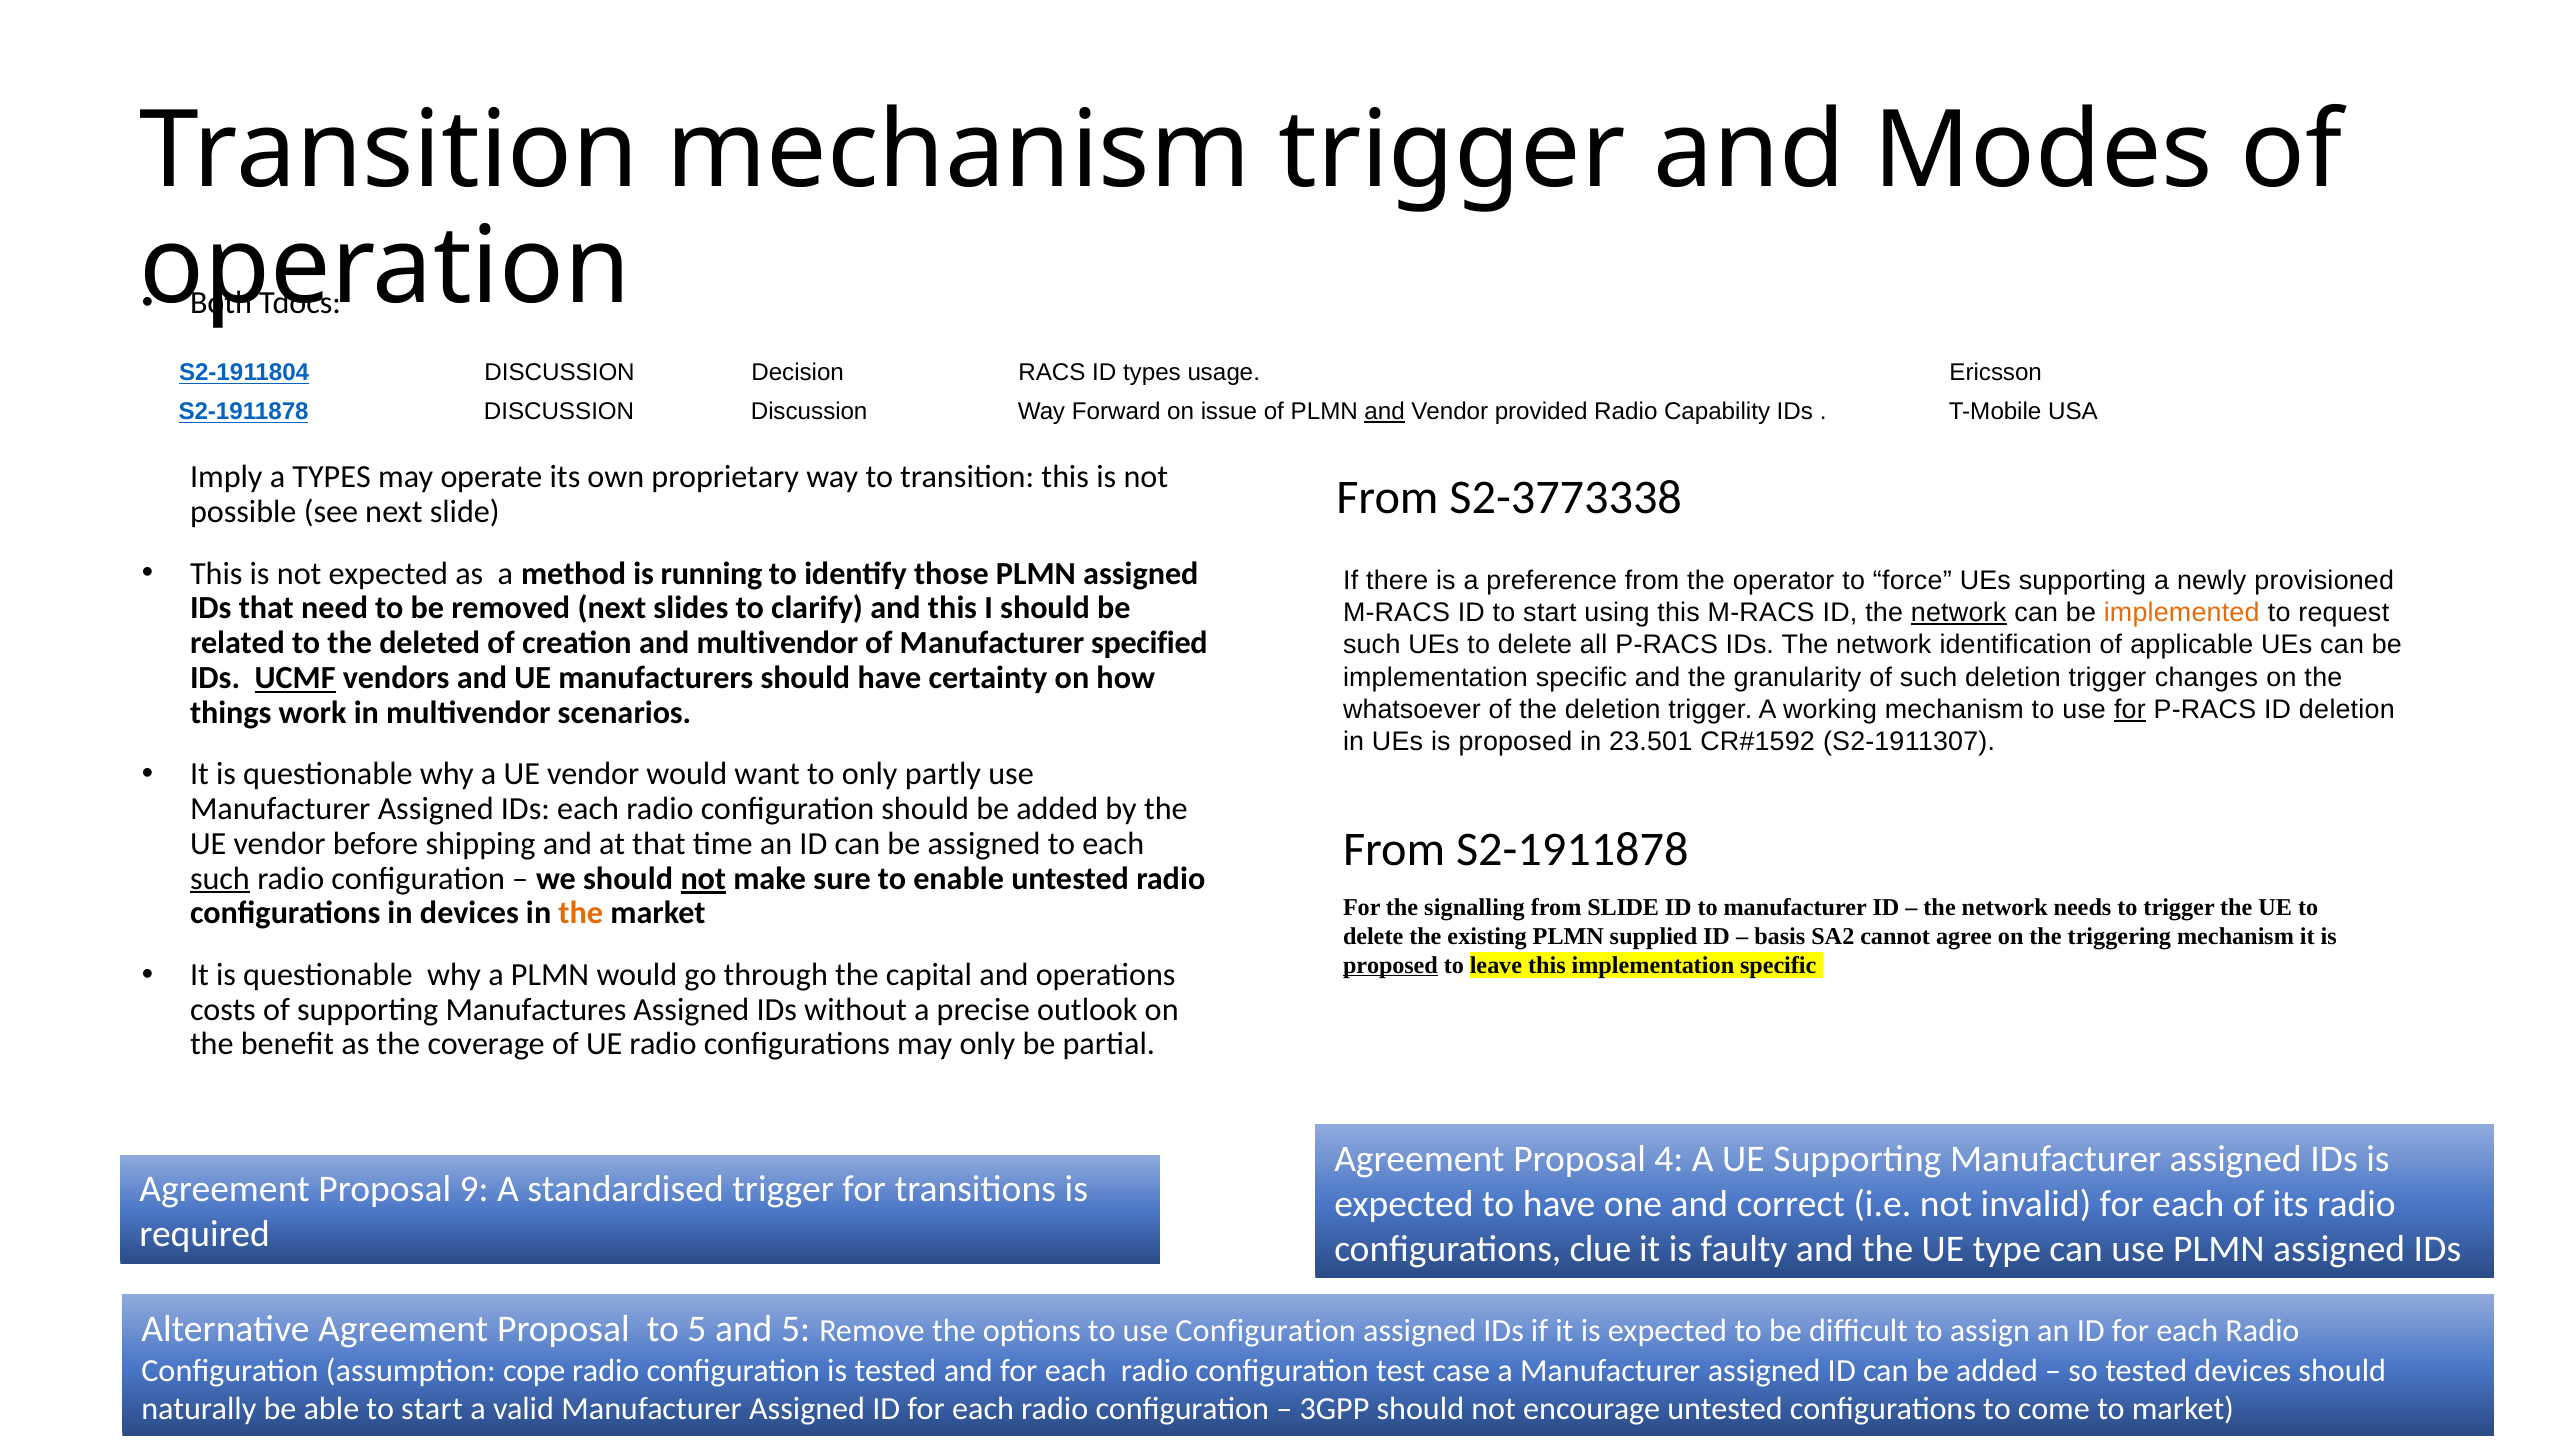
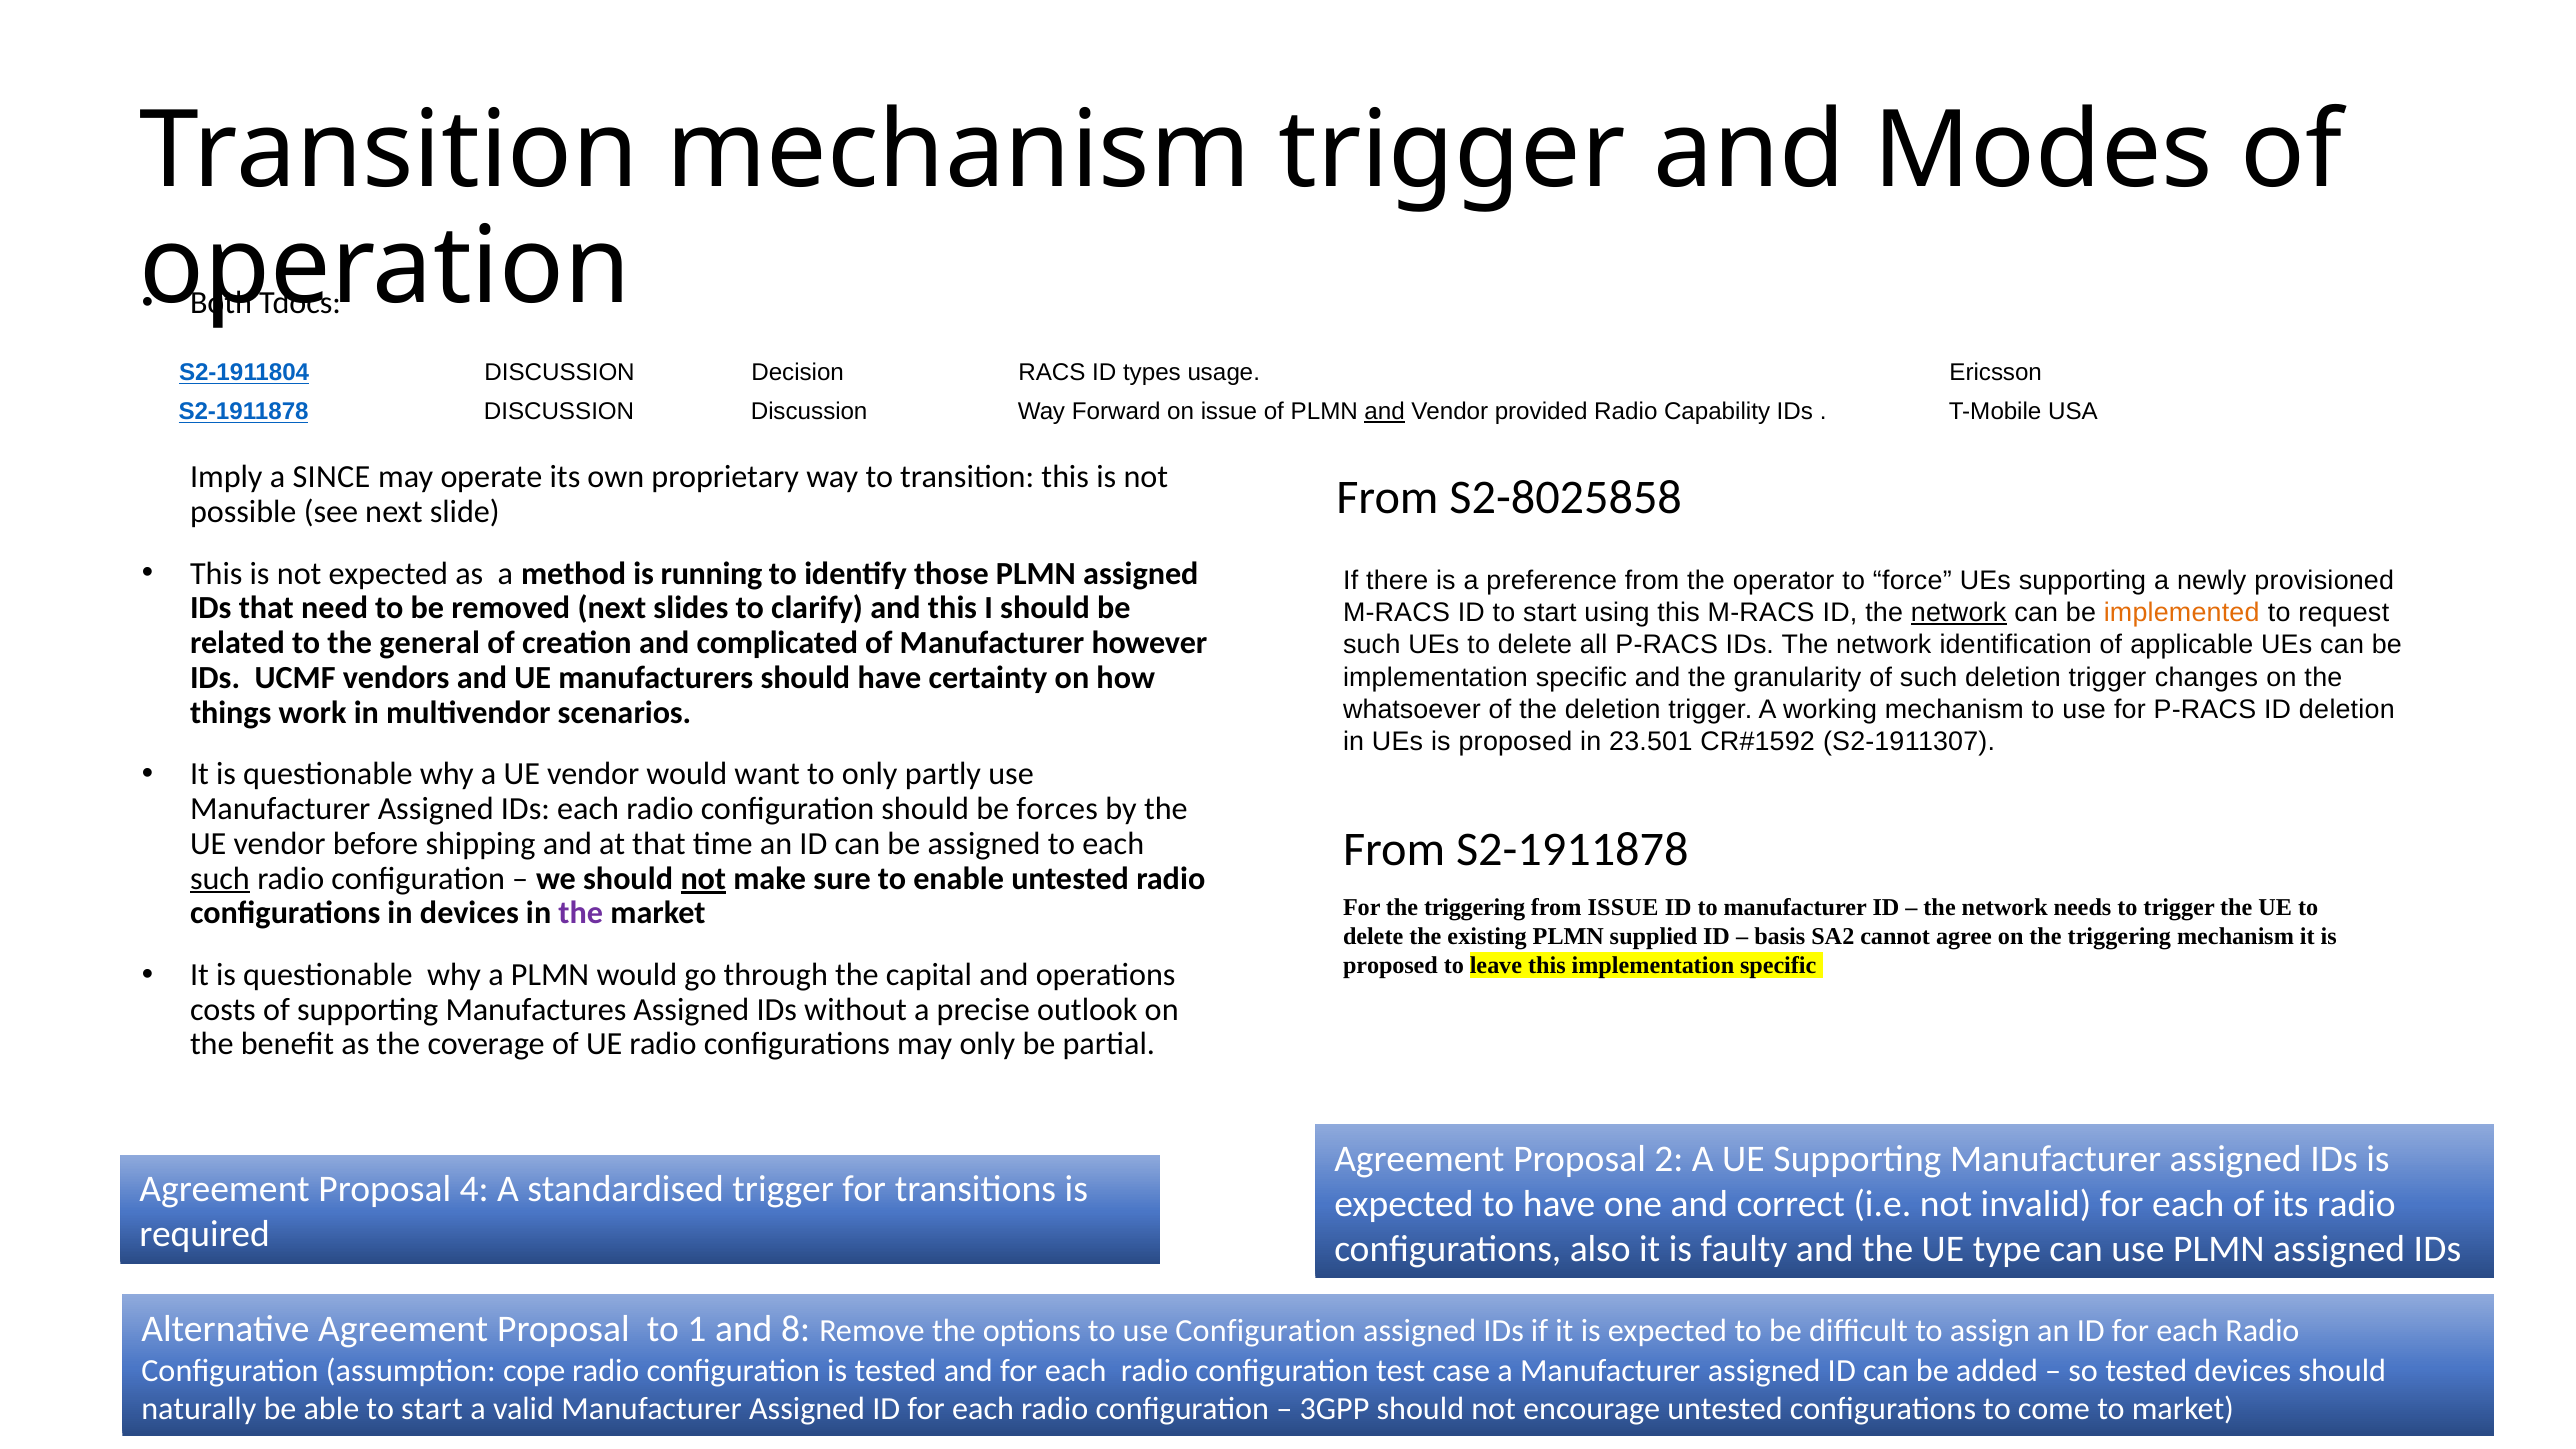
a TYPES: TYPES -> SINCE (331, 477)
S2-3773338: S2-3773338 -> S2-8025858 (1566, 497)
deleted: deleted -> general (430, 643)
and multivendor: multivendor -> complicated (777, 643)
specified: specified -> however (1149, 643)
UCMF underline: present -> none (295, 678)
for underline: present -> none (2130, 709)
should be added: added -> forces (1057, 809)
For the signalling: signalling -> triggering (1475, 907)
from SLIDE: SLIDE -> ISSUE (1623, 907)
the colour: orange -> purple (581, 913)
proposed underline: present -> none (1390, 965)
4: 4 -> 2 (1669, 1159)
9: 9 -> 4 (474, 1189)
clue: clue -> also (1600, 1249)
to 5: 5 -> 1 (697, 1329)
and 5: 5 -> 8 (796, 1329)
